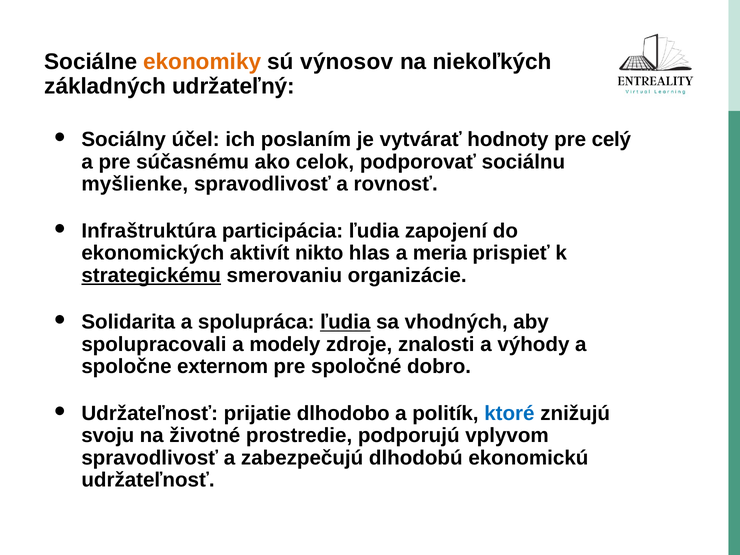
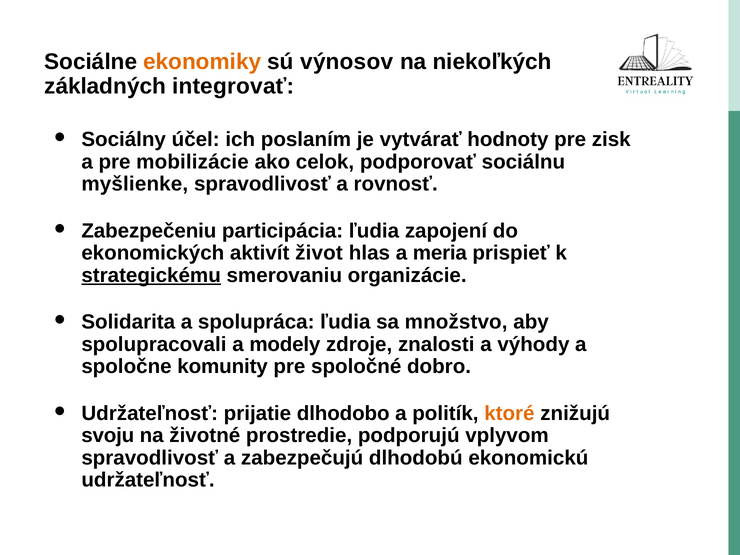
udržateľný: udržateľný -> integrovať (233, 86)
celý: celý -> zisk (611, 140)
súčasnému: súčasnému -> mobilizácie (192, 162)
Infraštruktúra: Infraštruktúra -> Zabezpečeniu (149, 231)
nikto: nikto -> život (319, 253)
ľudia underline: present -> none (345, 322)
vhodných: vhodných -> množstvo (456, 322)
externom: externom -> komunity (223, 367)
ktoré colour: blue -> orange (509, 413)
